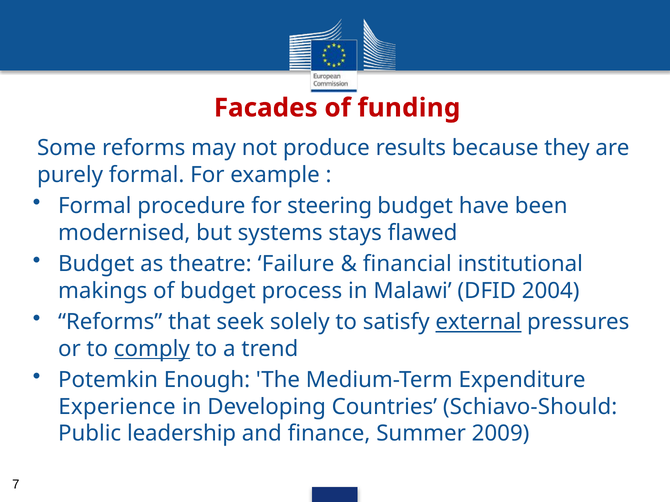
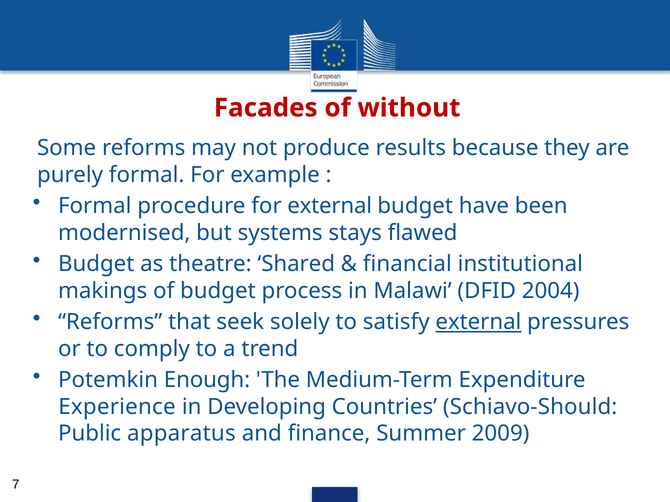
funding: funding -> without (409, 108)
for steering: steering -> external (330, 206)
Failure: Failure -> Shared (296, 264)
comply underline: present -> none (152, 349)
leadership: leadership -> apparatus (181, 434)
